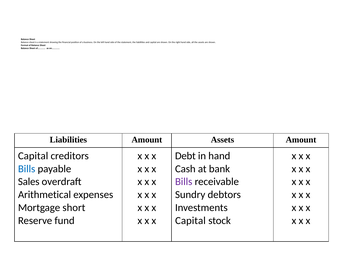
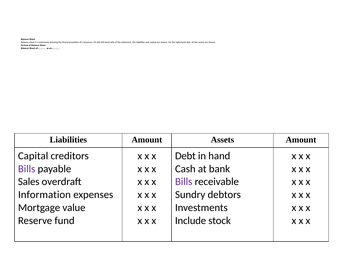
Bills colour: blue -> purple (27, 169)
Arithmetical: Arithmetical -> Information (44, 195)
short: short -> value (74, 208)
Capital: Capital -> Include (191, 221)
